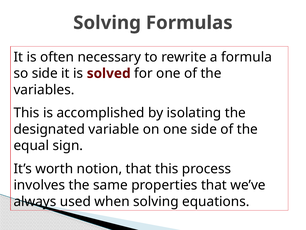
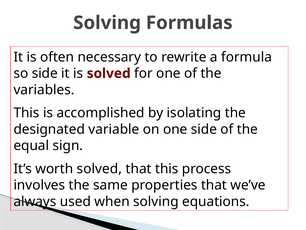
worth notion: notion -> solved (99, 168)
